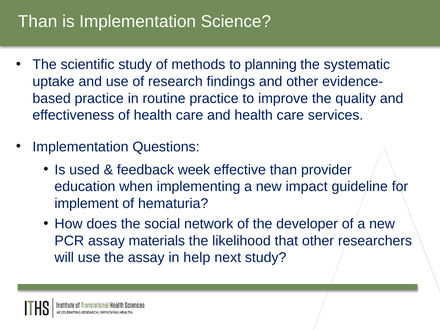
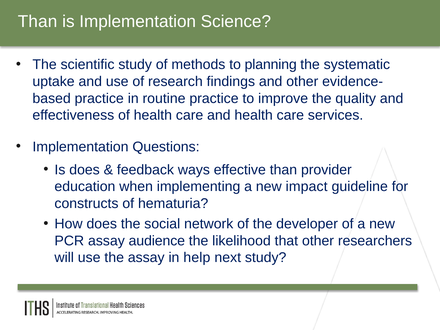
Is used: used -> does (85, 170)
week: week -> ways (194, 170)
implement: implement -> constructs (86, 203)
materials: materials -> audience (157, 241)
